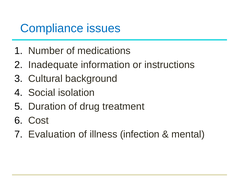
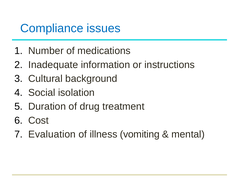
infection: infection -> vomiting (140, 135)
